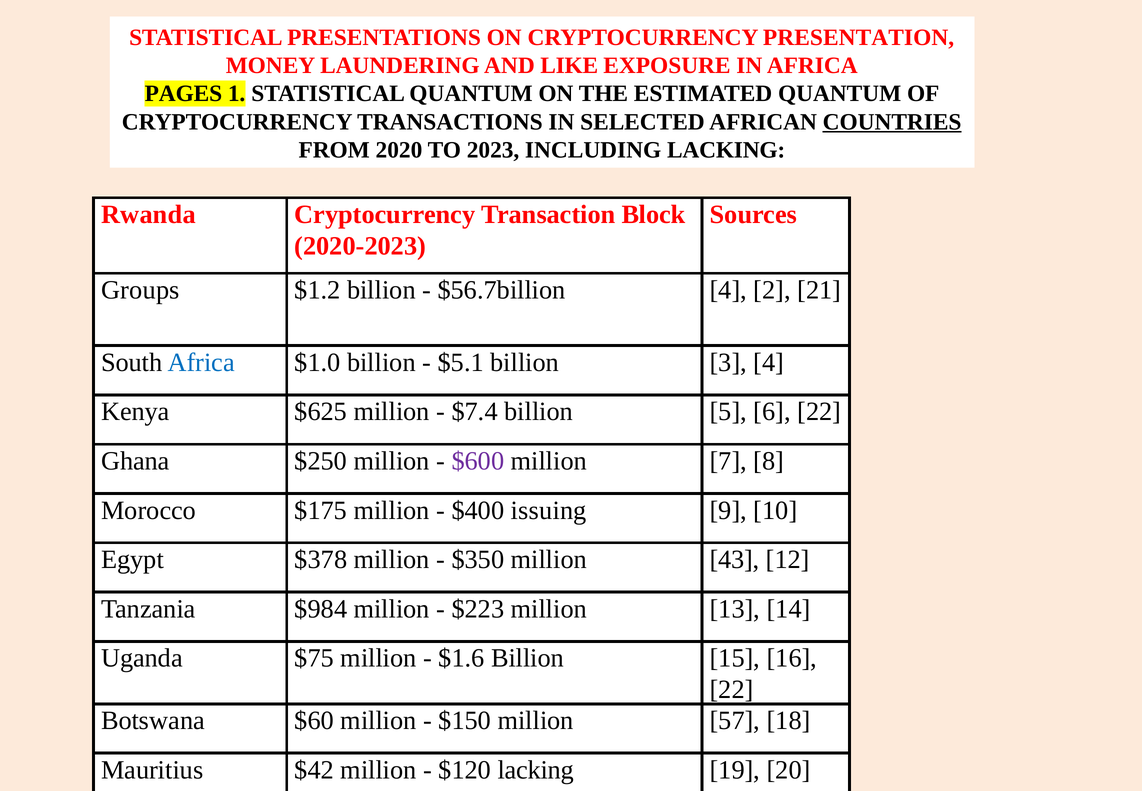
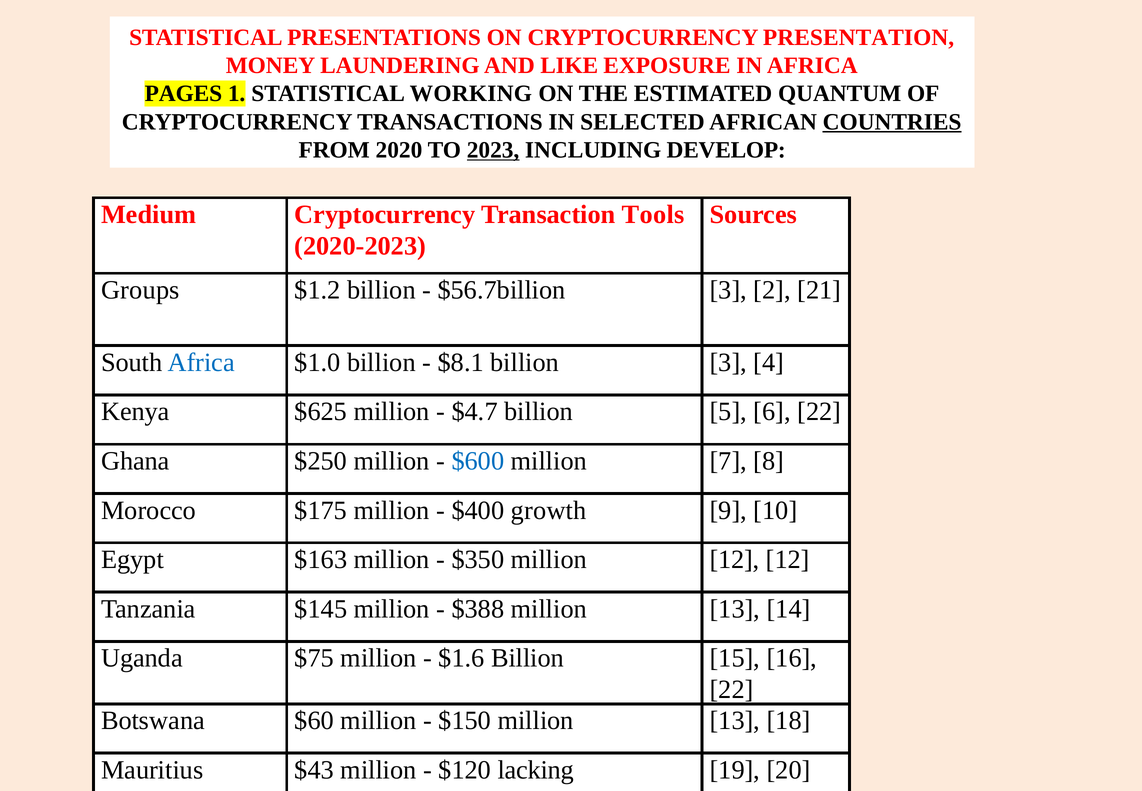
STATISTICAL QUANTUM: QUANTUM -> WORKING (471, 94)
2023 underline: none -> present (493, 150)
INCLUDING LACKING: LACKING -> DEVELOP (726, 150)
Rwanda: Rwanda -> Medium (149, 214)
Block: Block -> Tools (653, 214)
$56.7billion 4: 4 -> 3 (728, 290)
$5.1: $5.1 -> $8.1 (461, 362)
$7.4: $7.4 -> $4.7 (475, 412)
$600 colour: purple -> blue (478, 461)
issuing: issuing -> growth (549, 510)
$378: $378 -> $163 (321, 559)
million 43: 43 -> 12 (735, 559)
$984: $984 -> $145 (321, 609)
$223: $223 -> $388 (478, 609)
$150 million 57: 57 -> 13 (735, 720)
$42: $42 -> $43 (314, 770)
